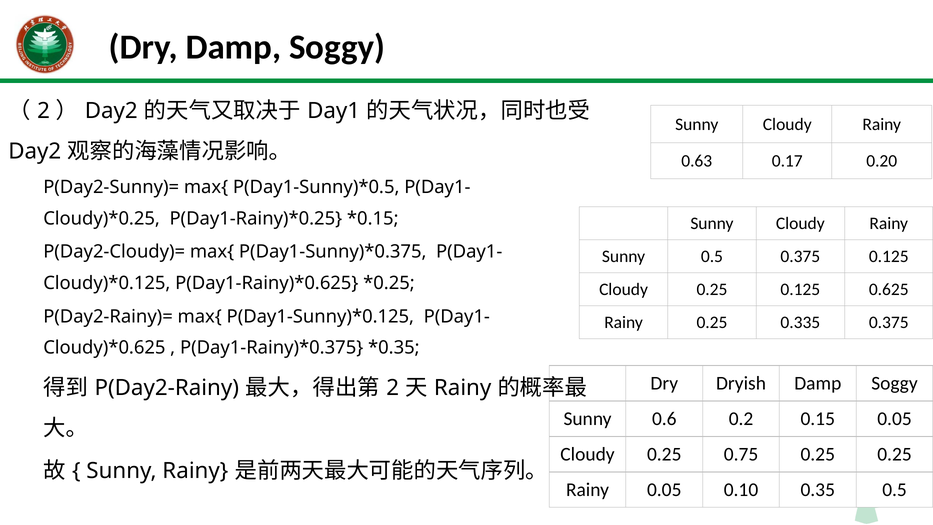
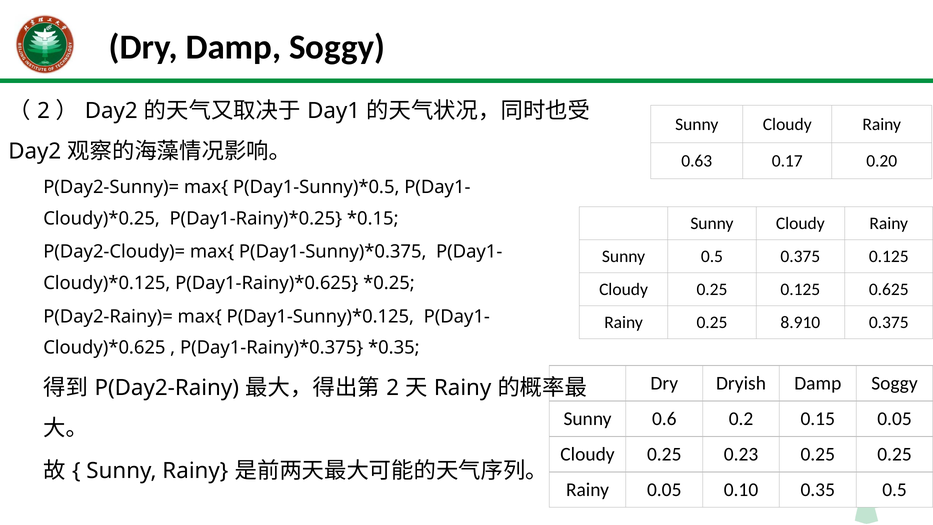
0.335: 0.335 -> 8.910 (800, 322)
0.75: 0.75 -> 0.23 (741, 454)
